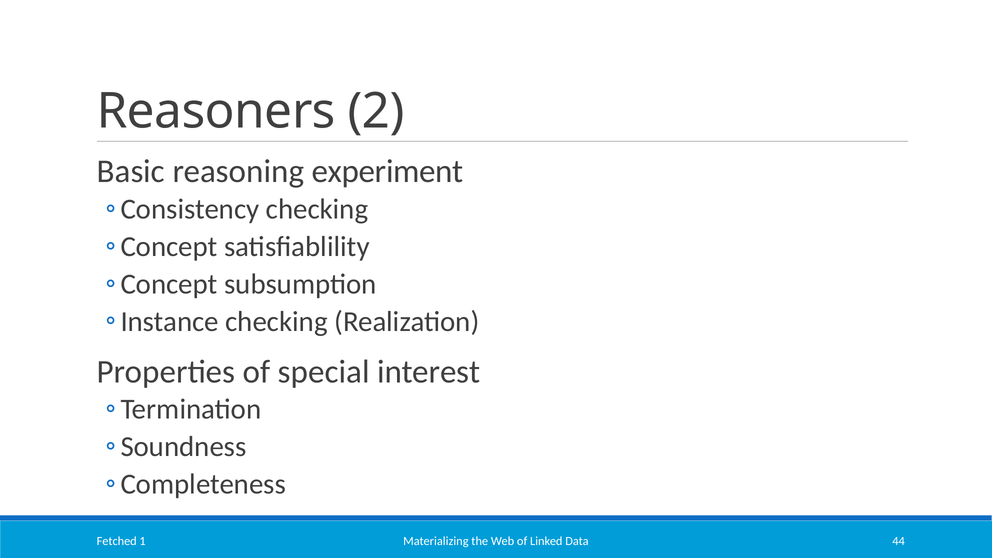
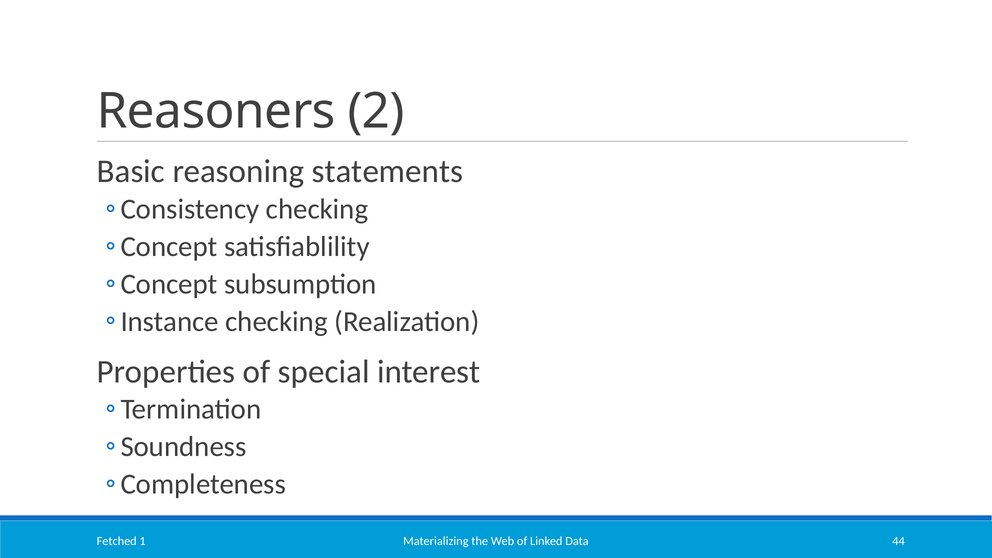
experiment: experiment -> statements (387, 172)
